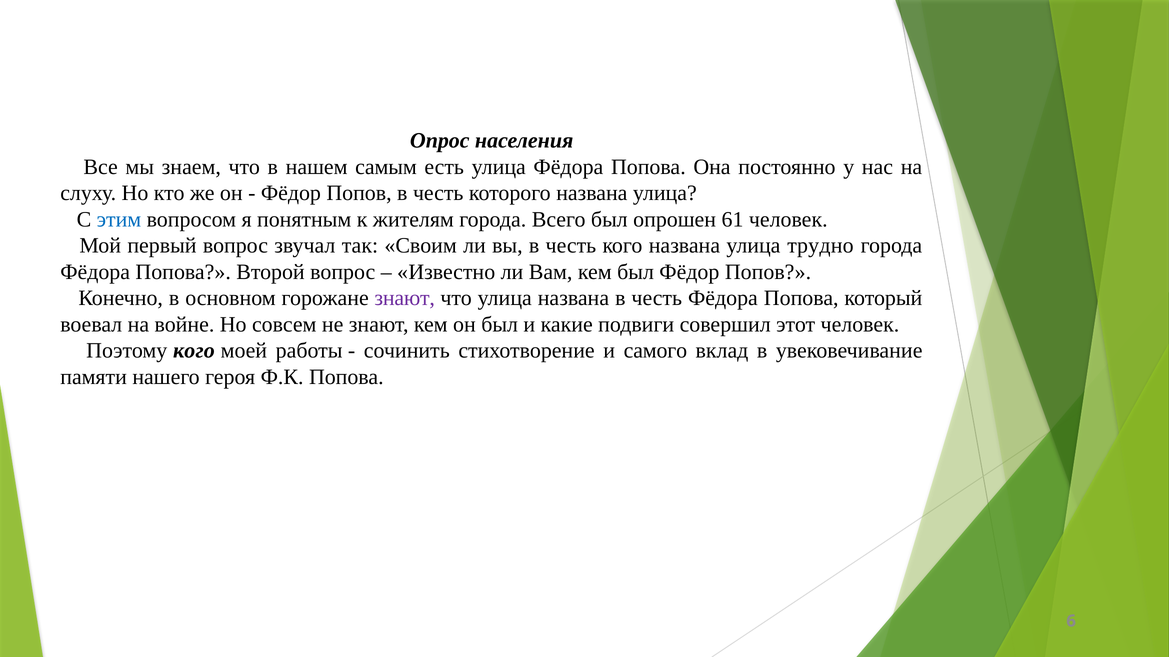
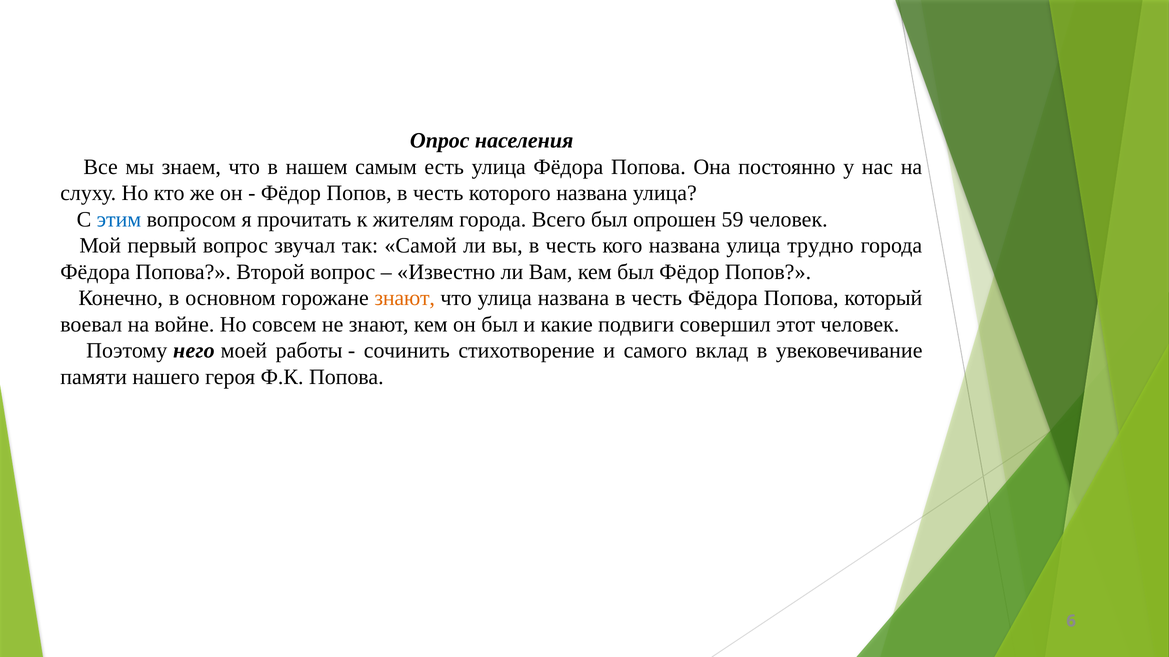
понятным: понятным -> прочитать (304, 220)
61: 61 -> 59 (733, 220)
Своим: Своим -> Самой (421, 246)
знают colour: purple -> orange (405, 298)
Поэтому кого: кого -> него (194, 351)
